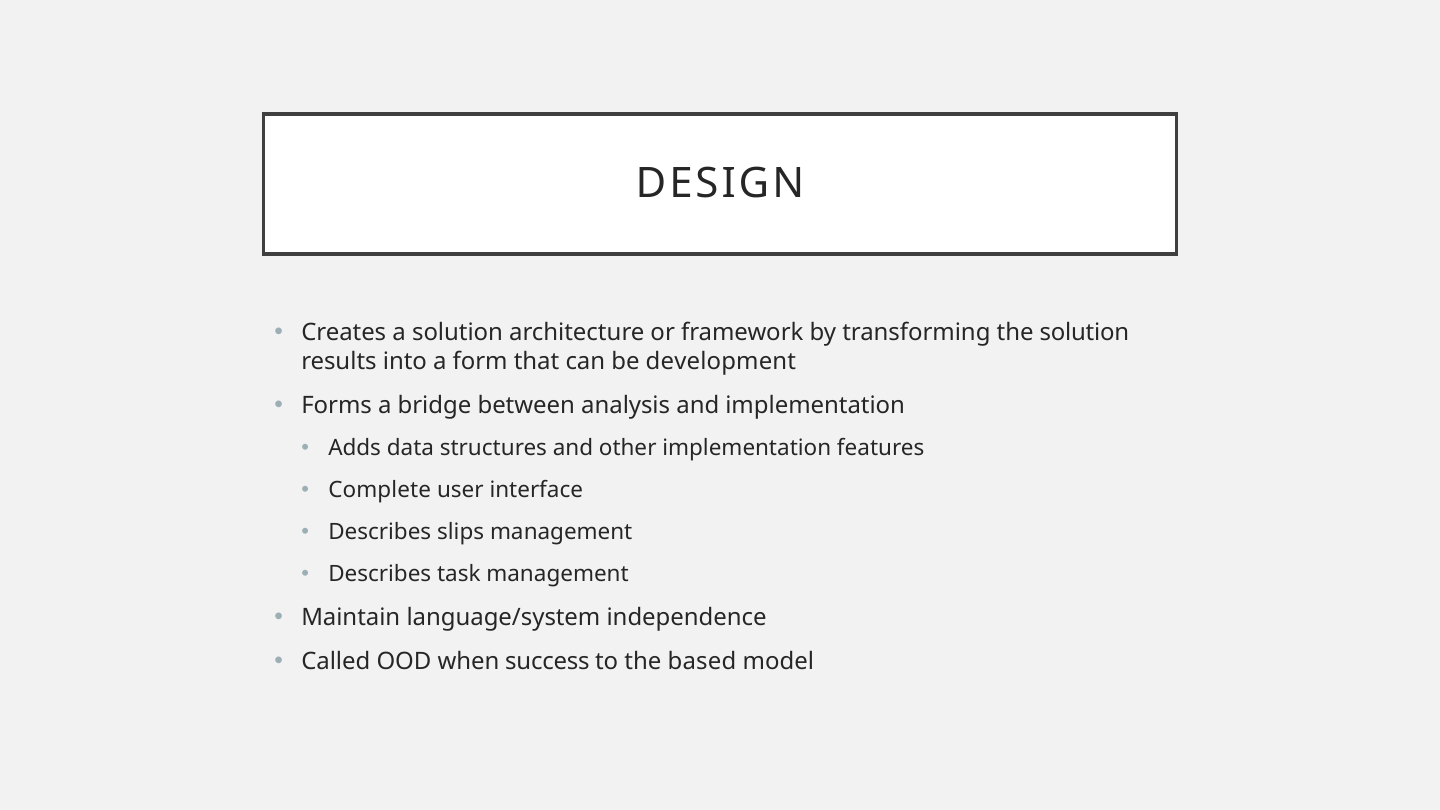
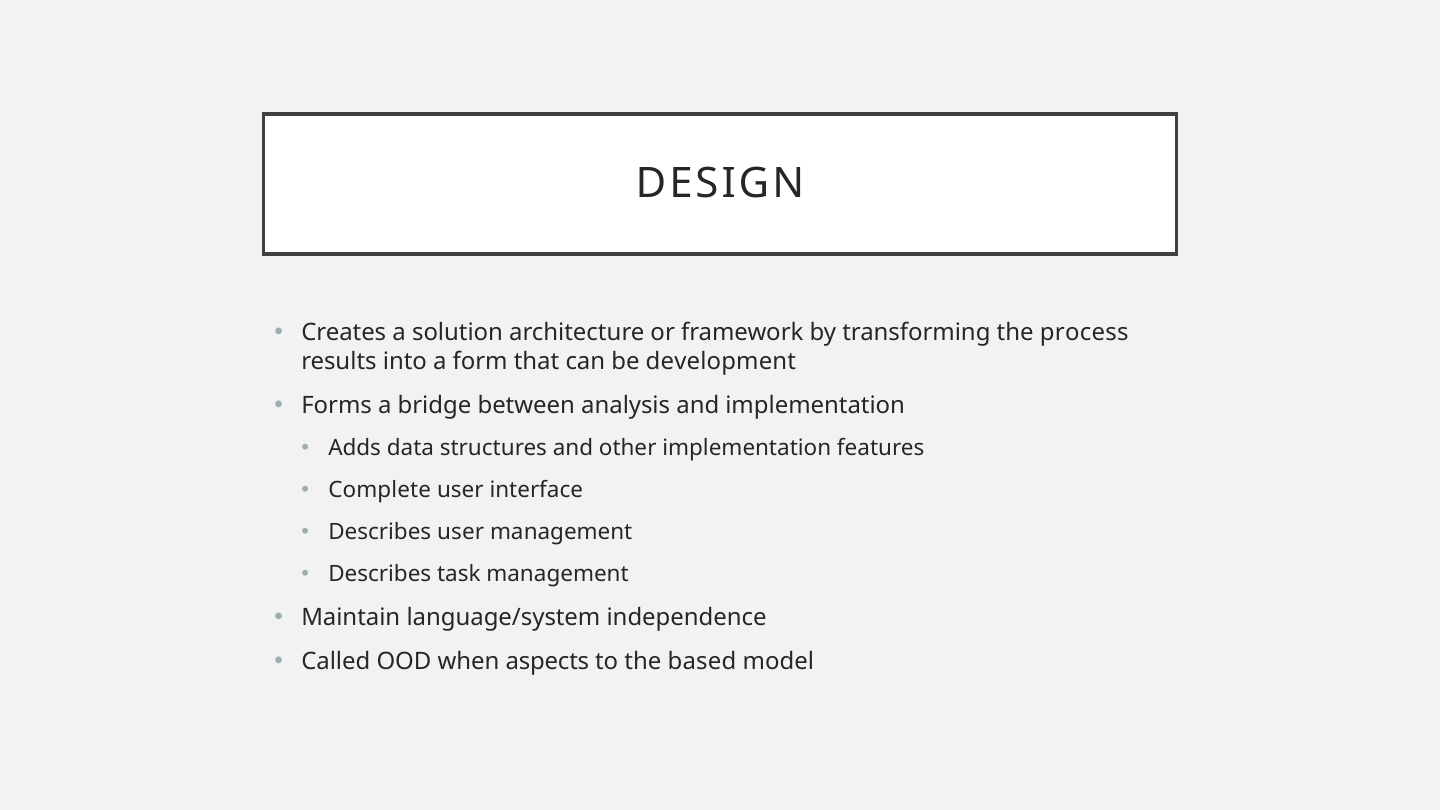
the solution: solution -> process (1084, 333)
Describes slips: slips -> user (461, 532)
success: success -> aspects (547, 661)
